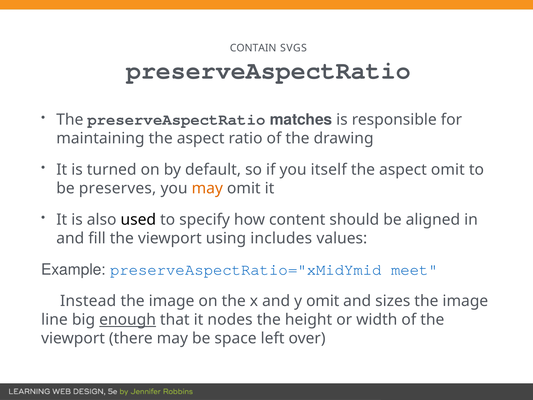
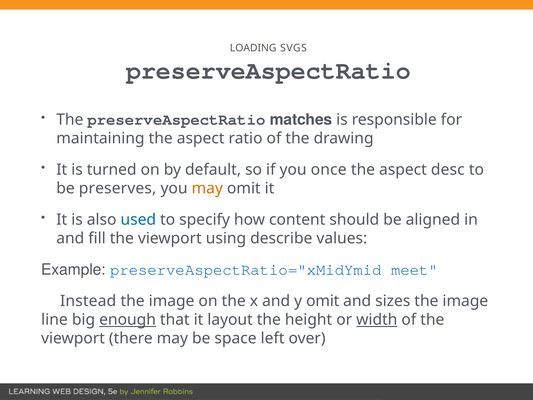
CONTAIN: CONTAIN -> LOADING (253, 48)
itself: itself -> once (329, 170)
aspect omit: omit -> desc (448, 170)
used colour: black -> blue (138, 220)
includes: includes -> describe (281, 238)
nodes: nodes -> layout (230, 320)
width underline: none -> present (377, 320)
